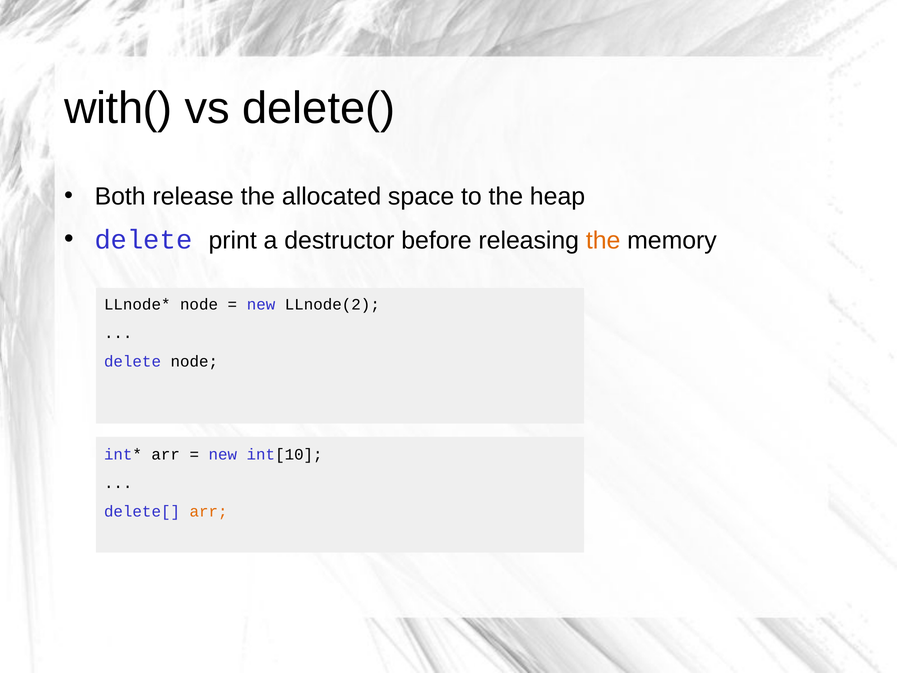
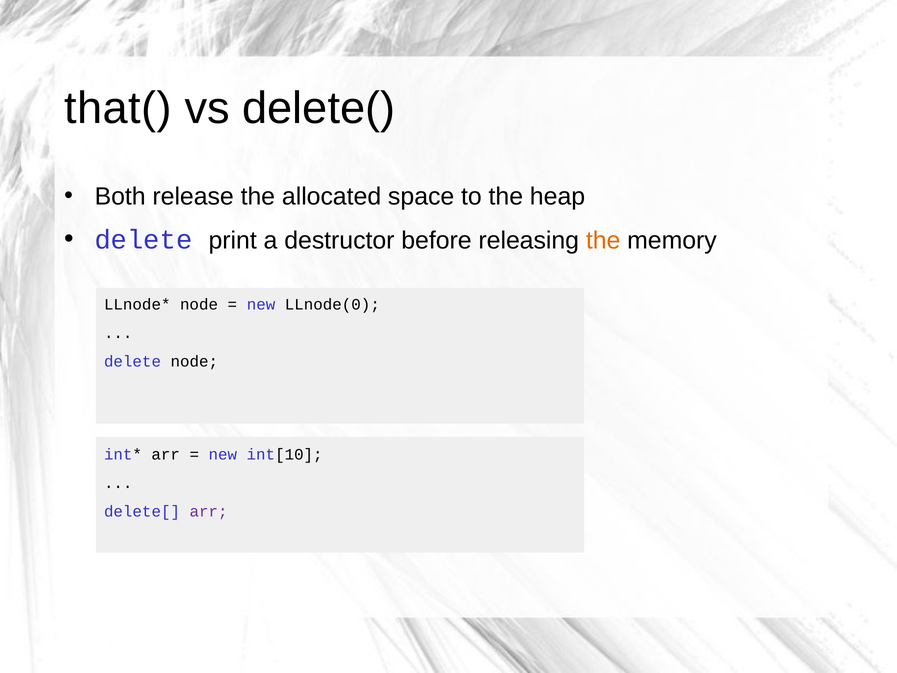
with(: with( -> that( (118, 108)
LLnode(2: LLnode(2 -> LLnode(0 (332, 304)
arr colour: orange -> purple (209, 511)
